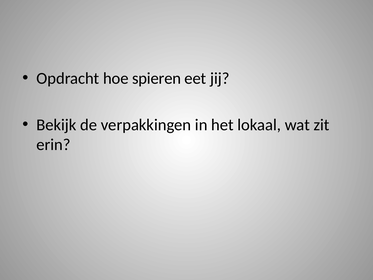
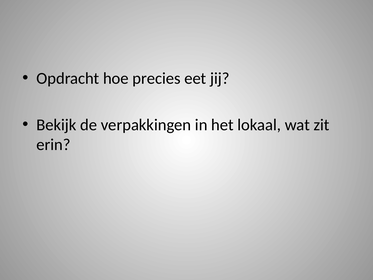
spieren: spieren -> precies (157, 78)
